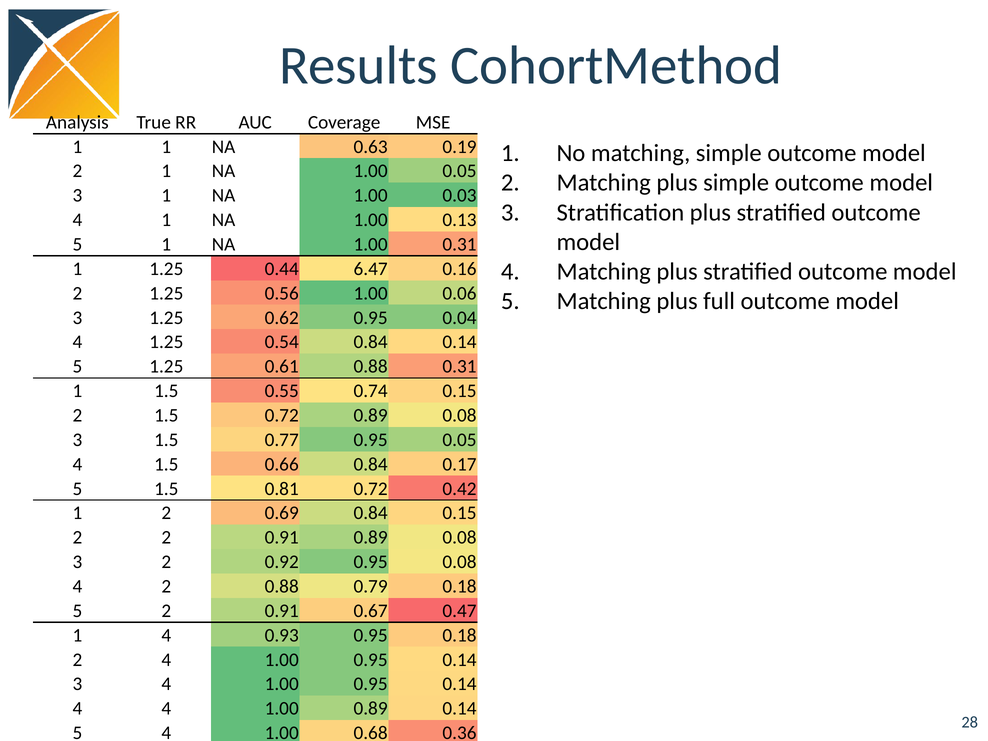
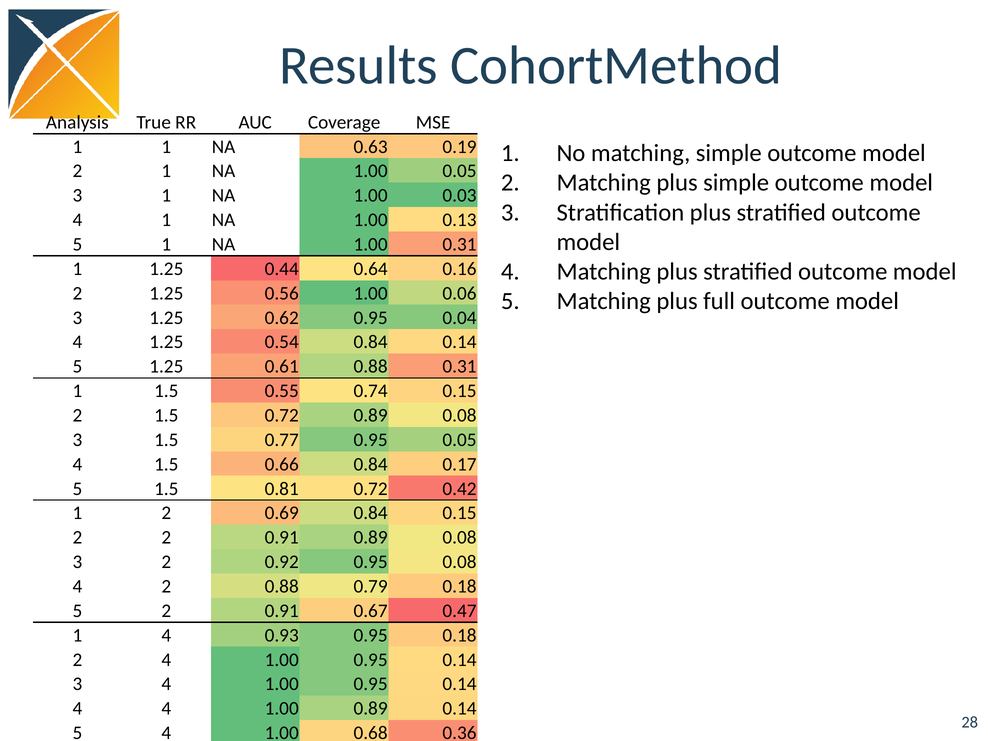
6.47: 6.47 -> 0.64 (371, 269)
